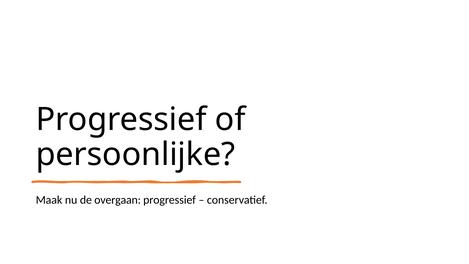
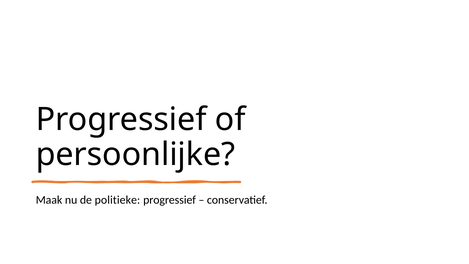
overgaan: overgaan -> politieke (117, 200)
